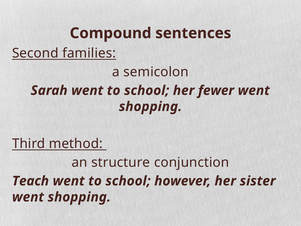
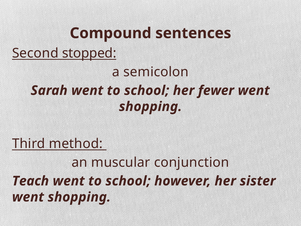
families: families -> stopped (89, 53)
structure: structure -> muscular (121, 162)
